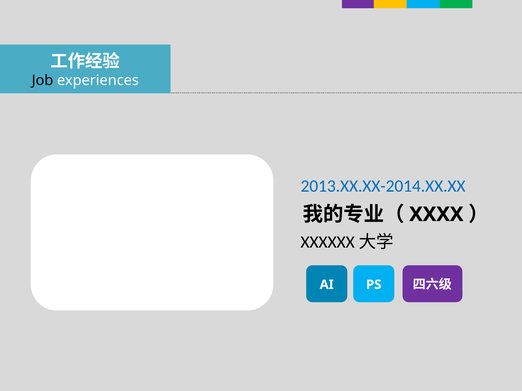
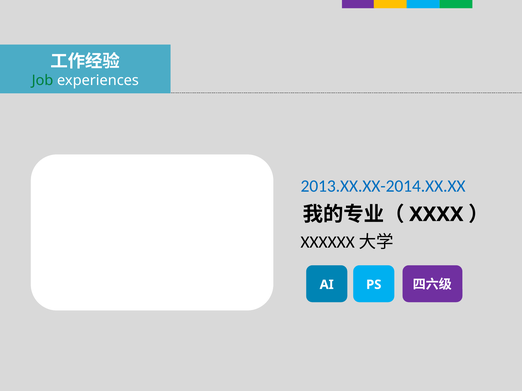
Job colour: black -> green (42, 80)
